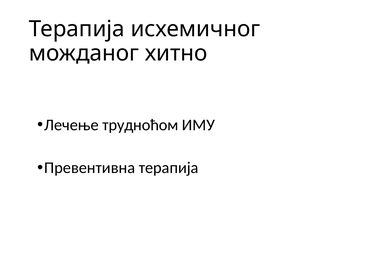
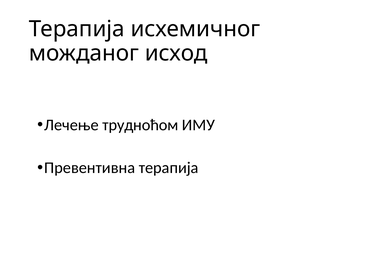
хитно: хитно -> исход (176, 53)
